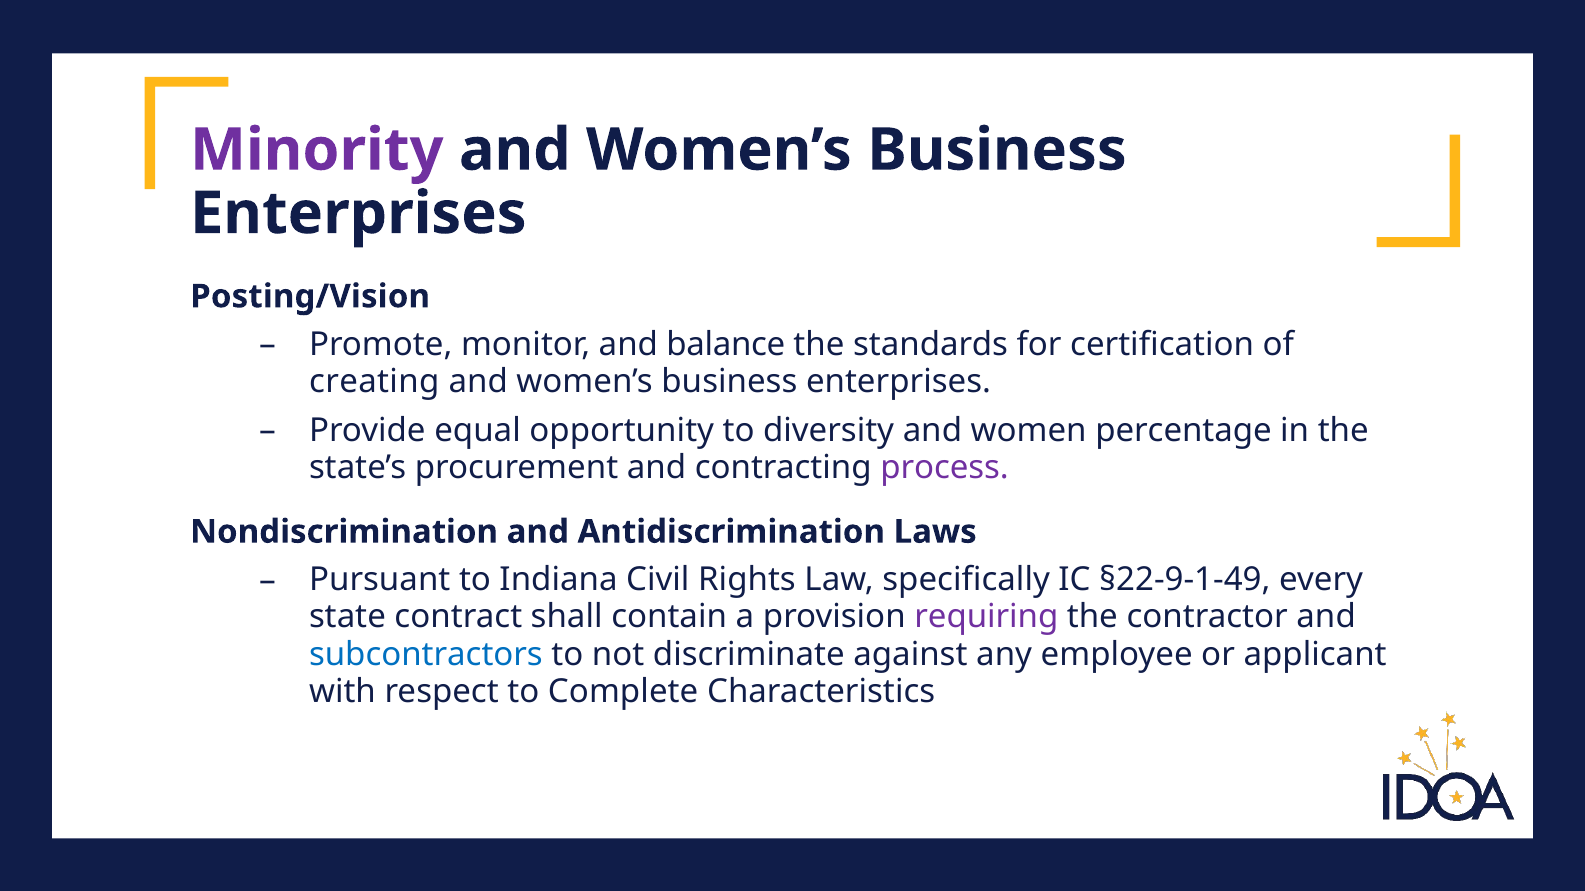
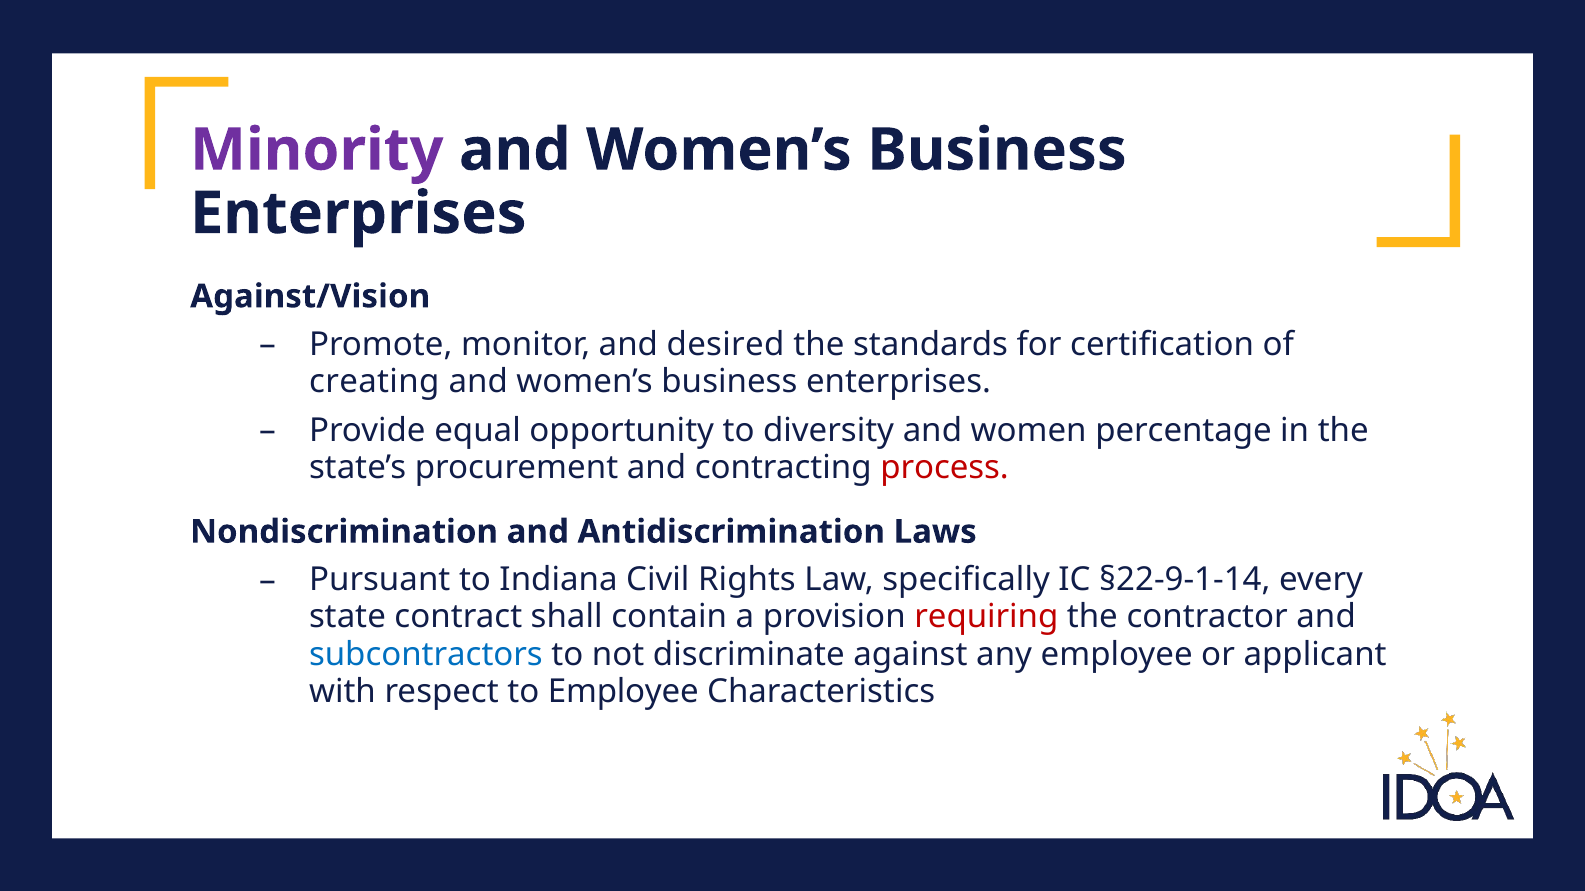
Posting/Vision: Posting/Vision -> Against/Vision (310, 297)
balance: balance -> desired (726, 345)
process colour: purple -> red (945, 468)
§22-9-1-49: §22-9-1-49 -> §22-9-1-14 (1185, 580)
requiring colour: purple -> red (986, 617)
to Complete: Complete -> Employee (623, 692)
